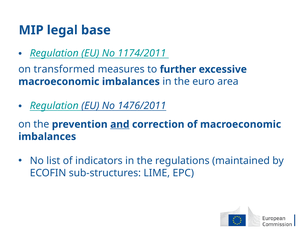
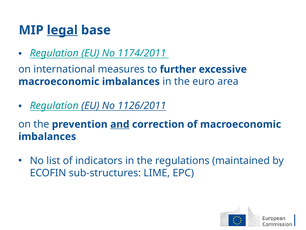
legal underline: none -> present (62, 30)
transformed: transformed -> international (64, 69)
1476/2011: 1476/2011 -> 1126/2011 (142, 106)
